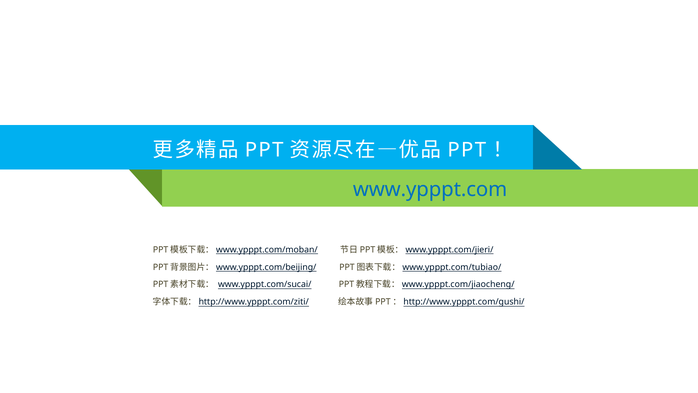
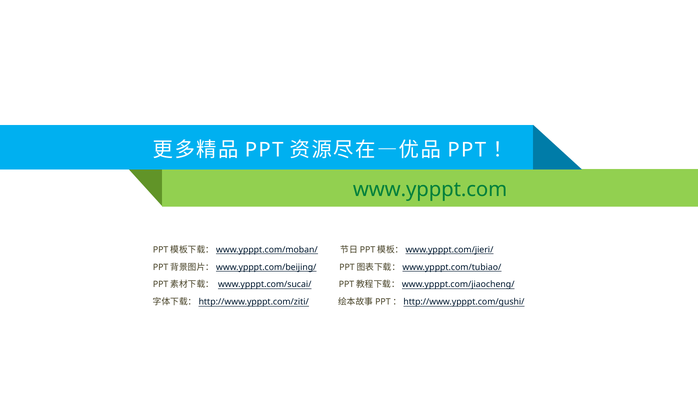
www.ypppt.com colour: blue -> green (430, 189)
